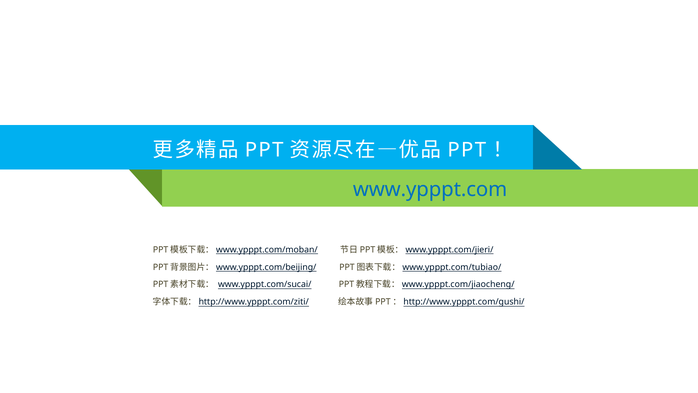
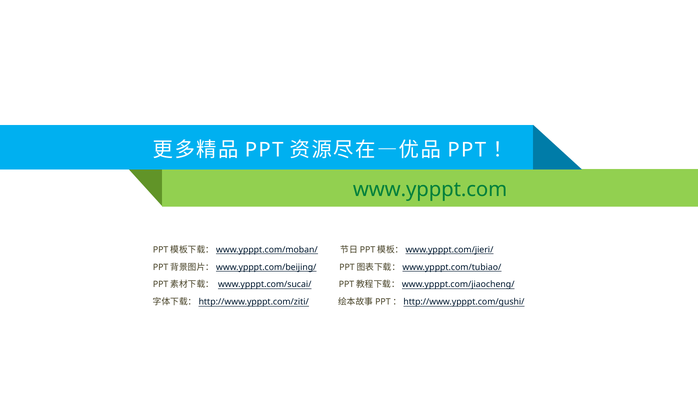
www.ypppt.com colour: blue -> green (430, 189)
